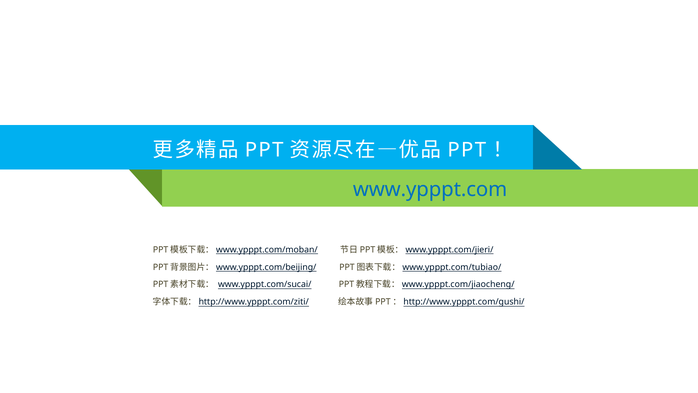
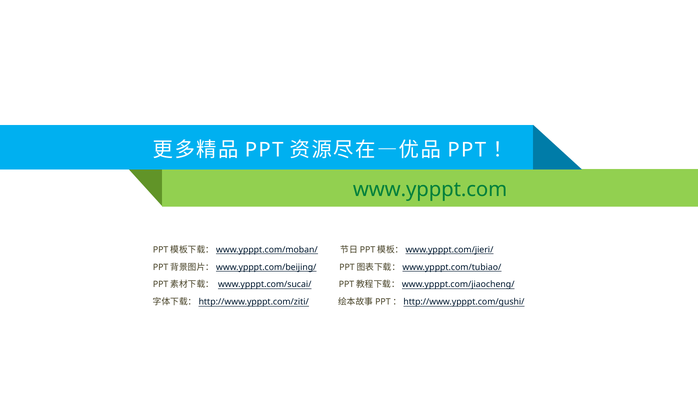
www.ypppt.com colour: blue -> green (430, 189)
